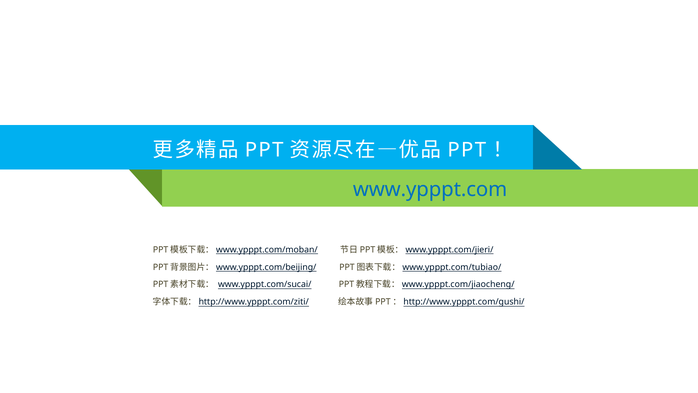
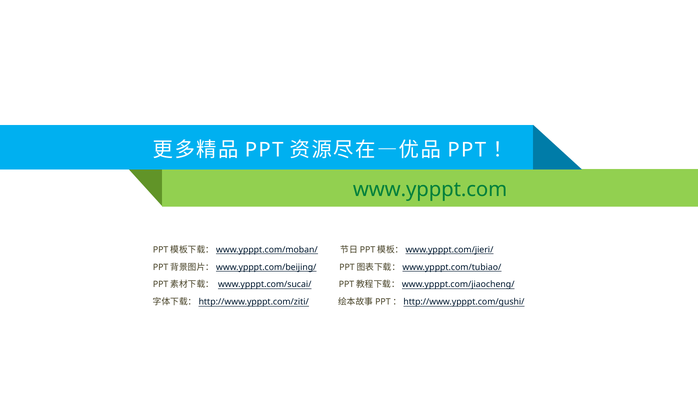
www.ypppt.com colour: blue -> green (430, 189)
